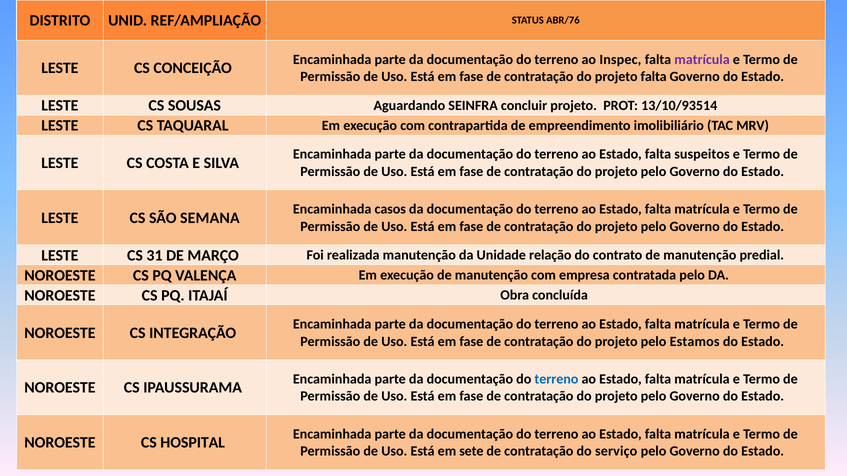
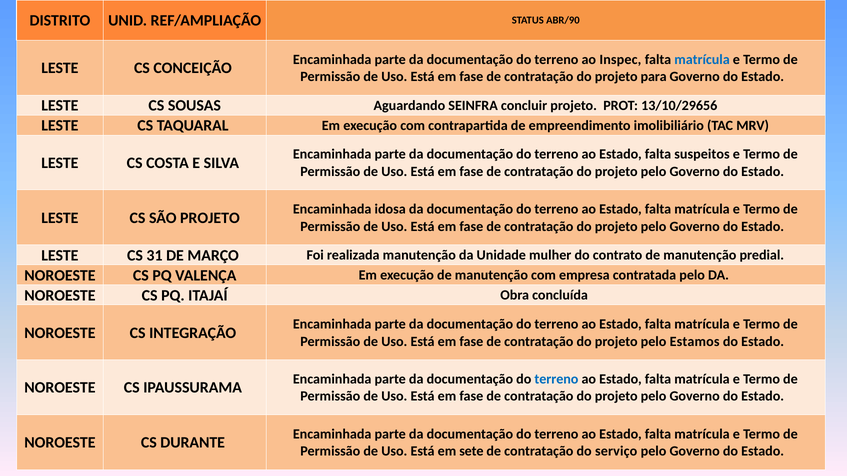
ABR/76: ABR/76 -> ABR/90 (563, 20)
matrícula colour: purple -> blue (702, 59)
projeto falta: falta -> para (654, 77)
13/10/93514: 13/10/93514 -> 13/10/29656 (679, 106)
casos: casos -> idosa (390, 209)
SÃO SEMANA: SEMANA -> PROJETO (210, 218)
relação: relação -> mulher (550, 256)
HOSPITAL: HOSPITAL -> DURANTE (193, 443)
